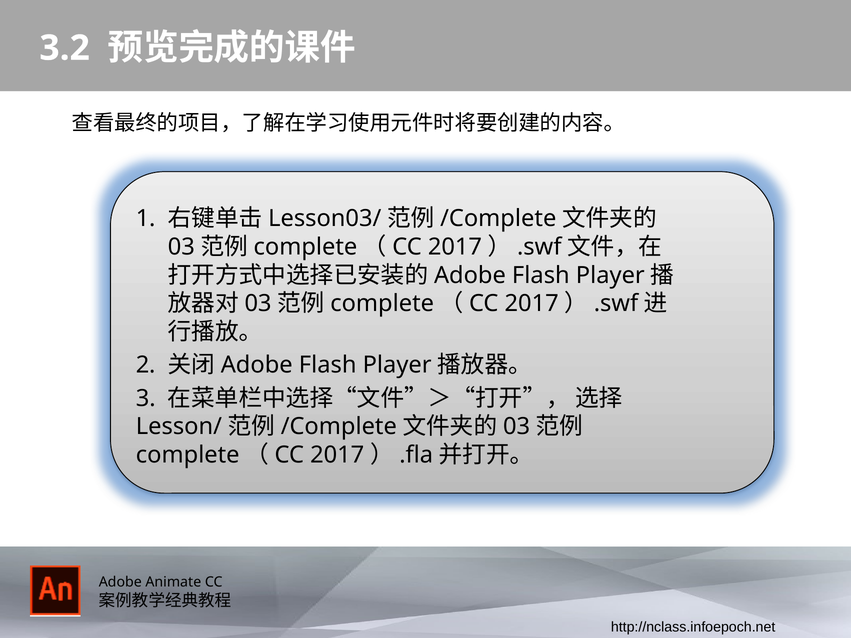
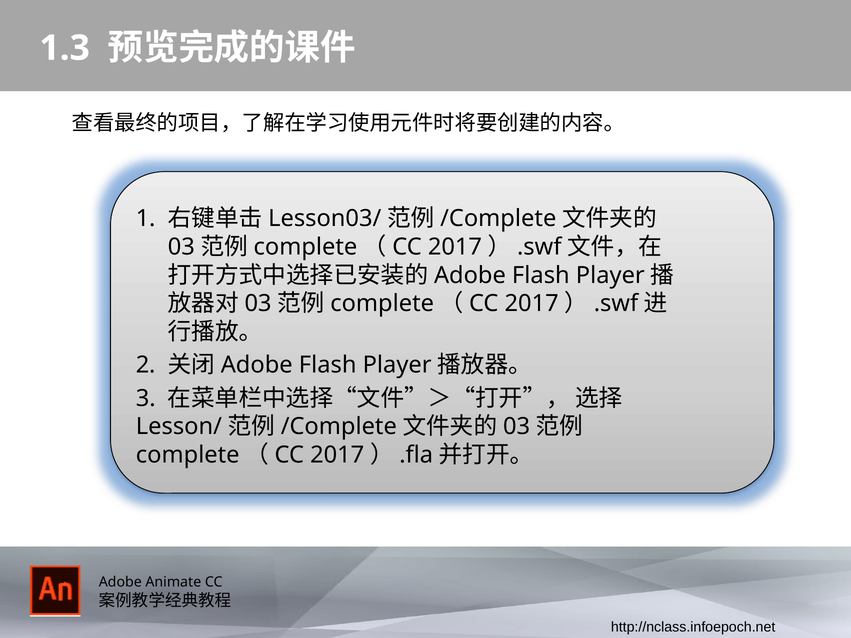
3.2: 3.2 -> 1.3 (65, 48)
